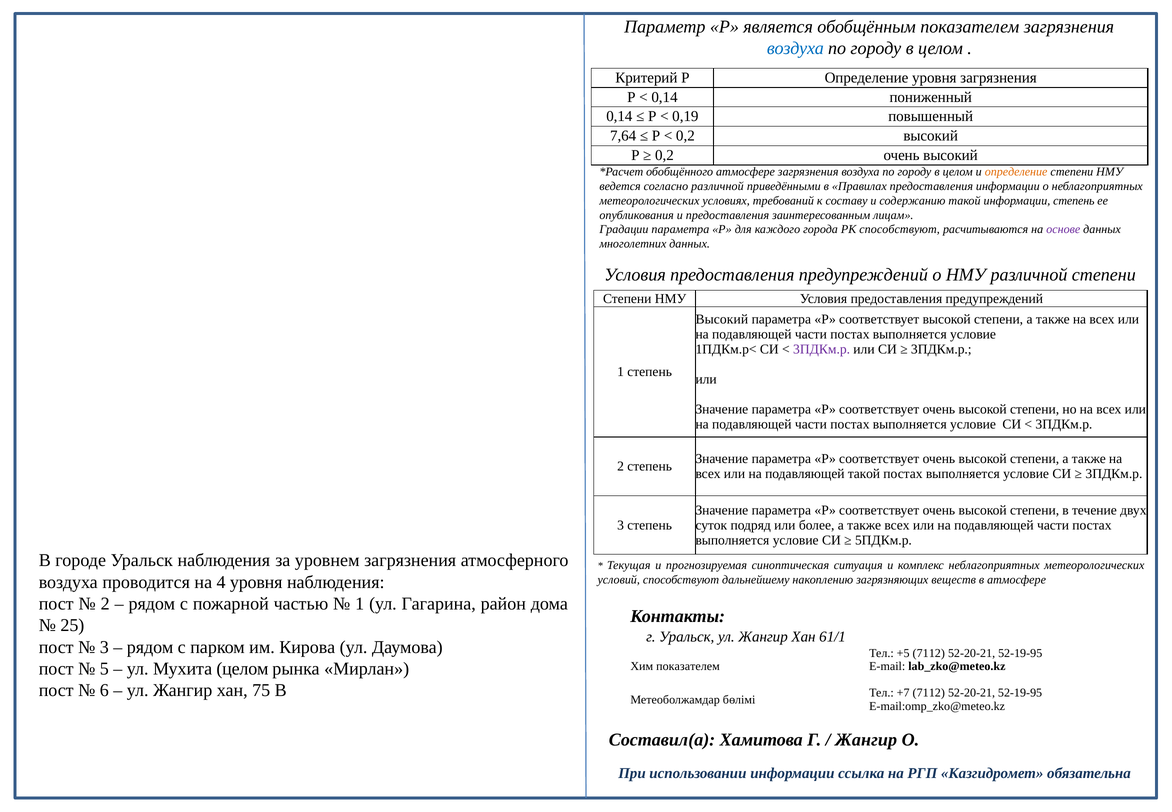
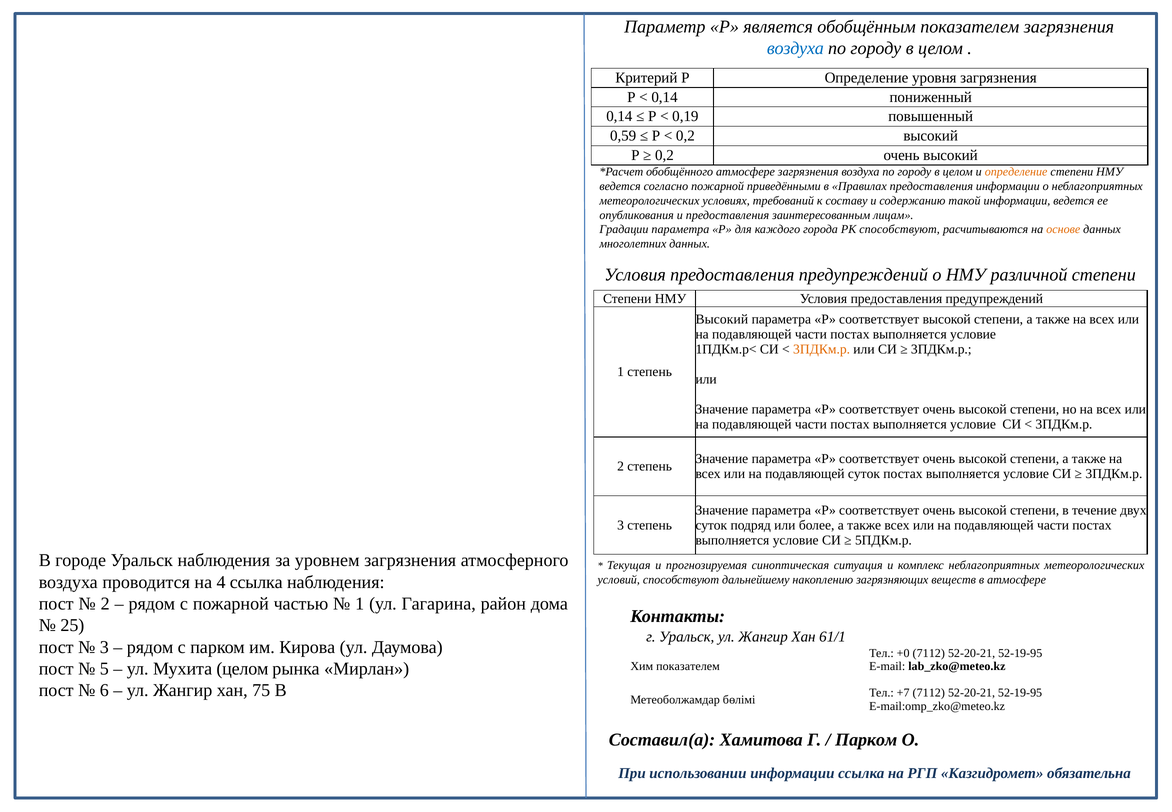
7,64: 7,64 -> 0,59 (623, 136)
согласно различной: различной -> пожарной (718, 186)
информации степень: степень -> ведется (1074, 201)
основе colour: purple -> orange (1063, 229)
3ПДКм.р colour: purple -> orange (822, 349)
подавляющей такой: такой -> суток (864, 474)
4 уровня: уровня -> ссылка (256, 582)
+5: +5 -> +0 (903, 653)
Жангир: Жангир -> Парком (866, 739)
